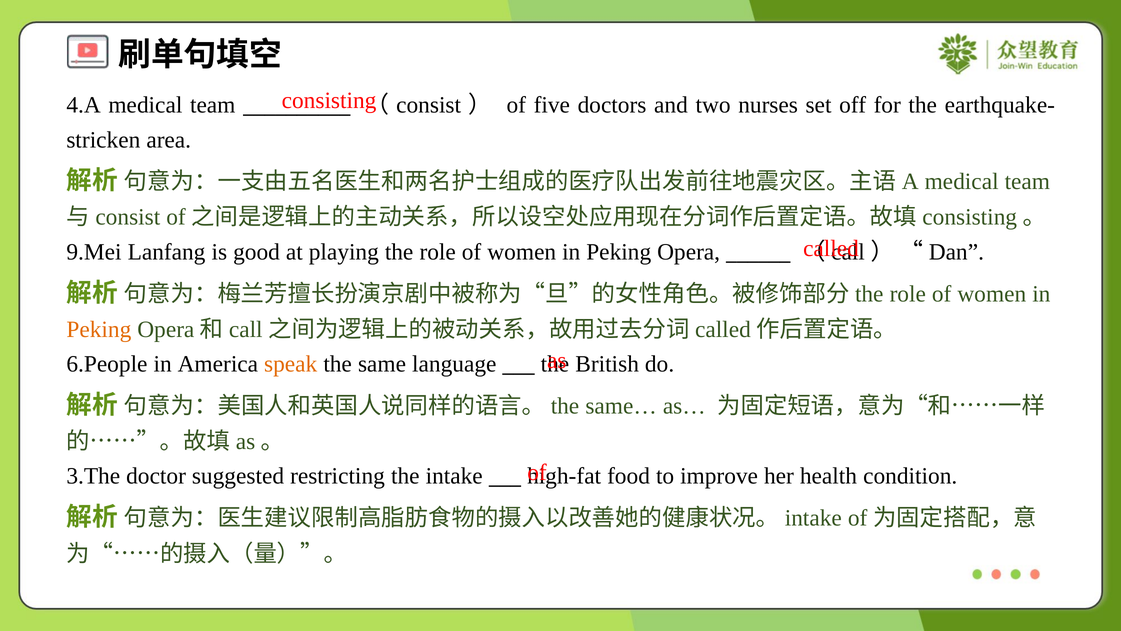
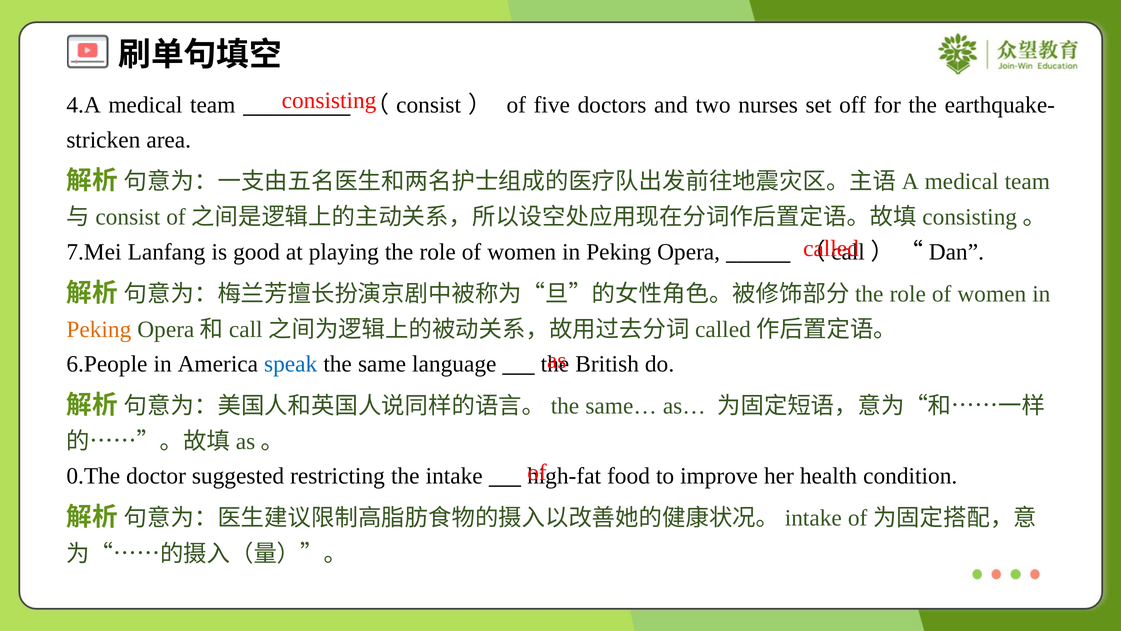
9.Mei: 9.Mei -> 7.Mei (94, 252)
speak colour: orange -> blue (291, 364)
3.The: 3.The -> 0.The (93, 476)
